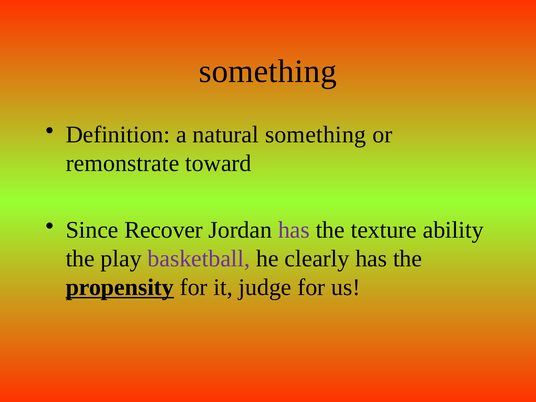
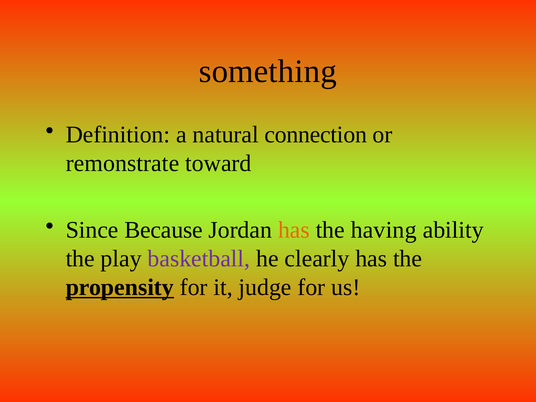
natural something: something -> connection (316, 135)
Recover: Recover -> Because (164, 230)
has colour: purple -> orange (294, 230)
texture: texture -> having (384, 230)
